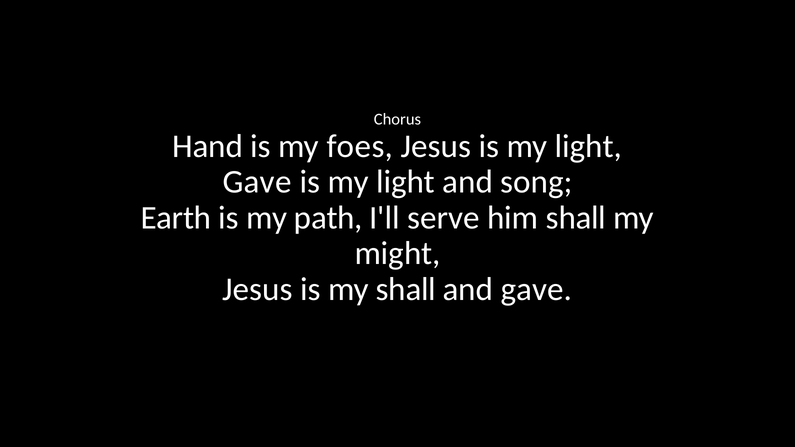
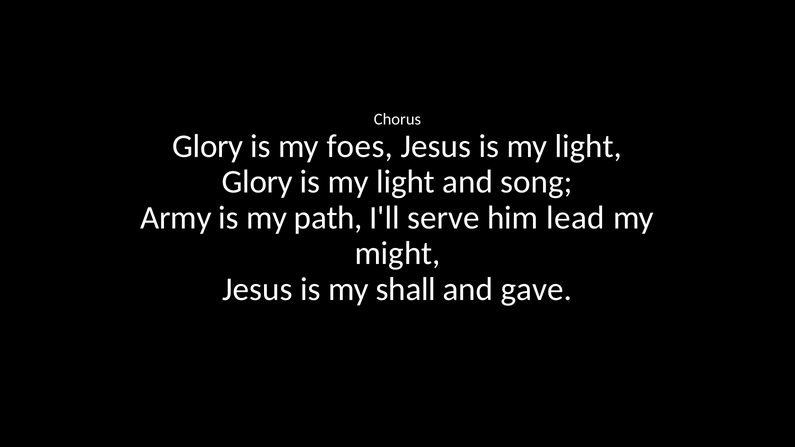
Hand: Hand -> Glory (208, 146)
Gave: Gave -> Glory (257, 182)
Earth: Earth -> Army (176, 218)
him shall: shall -> lead (576, 218)
